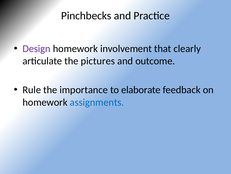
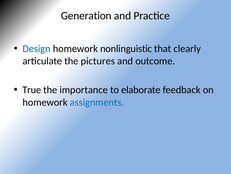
Pinchbecks: Pinchbecks -> Generation (86, 16)
Design colour: purple -> blue (37, 48)
involvement: involvement -> nonlinguistic (126, 48)
Rule: Rule -> True (32, 90)
